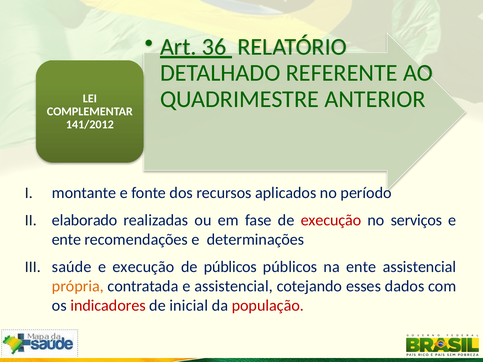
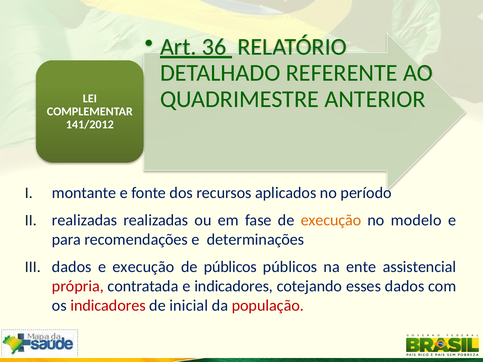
elaborado: elaborado -> realizadas (85, 220)
execução colour: red -> orange (331, 220)
serviços: serviços -> modelo (416, 220)
ente: ente -> para (66, 240)
saúde: saúde -> dados (72, 267)
própria colour: orange -> red (78, 286)
e assistencial: assistencial -> indicadores (234, 286)
